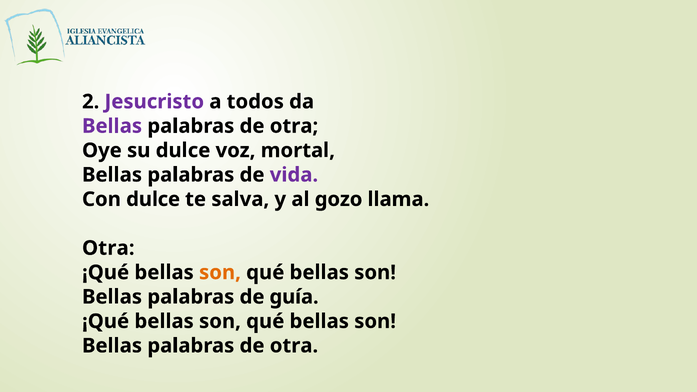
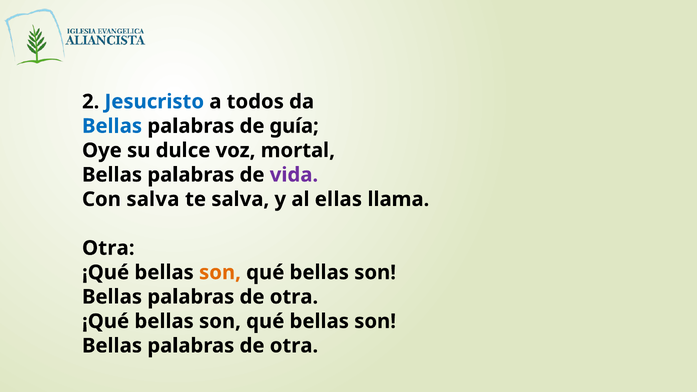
Jesucristo colour: purple -> blue (154, 102)
Bellas colour: purple -> blue (112, 126)
otra: otra -> guía (294, 126)
Con dulce: dulce -> salva (153, 199)
gozo: gozo -> ellas (338, 199)
guía: guía -> otra (294, 297)
